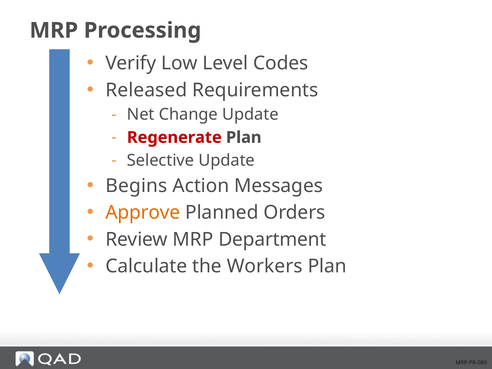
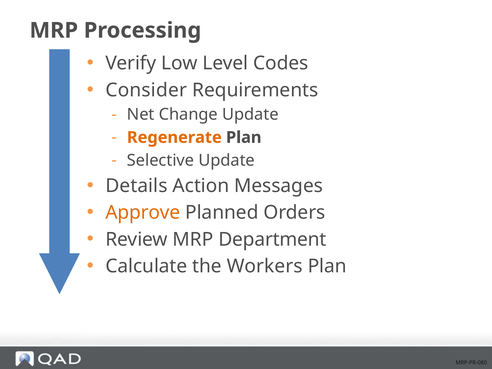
Released: Released -> Consider (146, 90)
Regenerate colour: red -> orange (174, 137)
Begins: Begins -> Details (136, 186)
